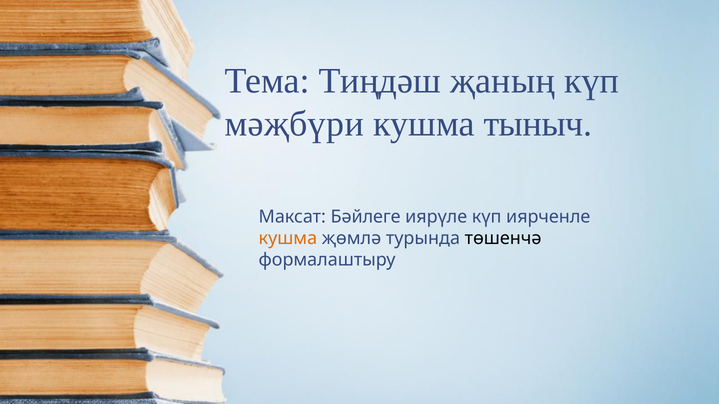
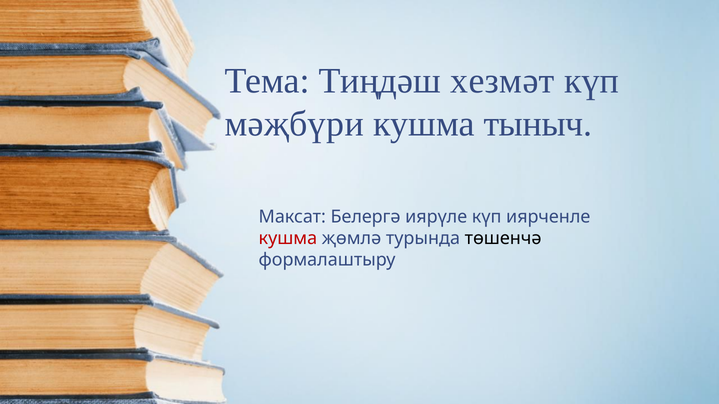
җаның: җаның -> хезмәт (502, 81)
Бәйлеге: Бәйлеге -> Белергә (366, 217)
кушма colour: orange -> red (288, 239)
